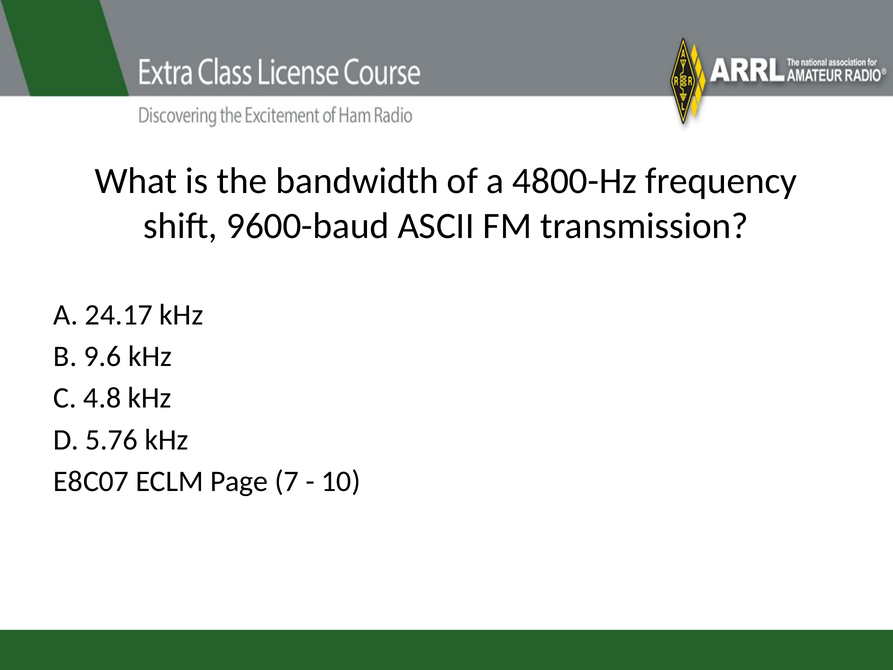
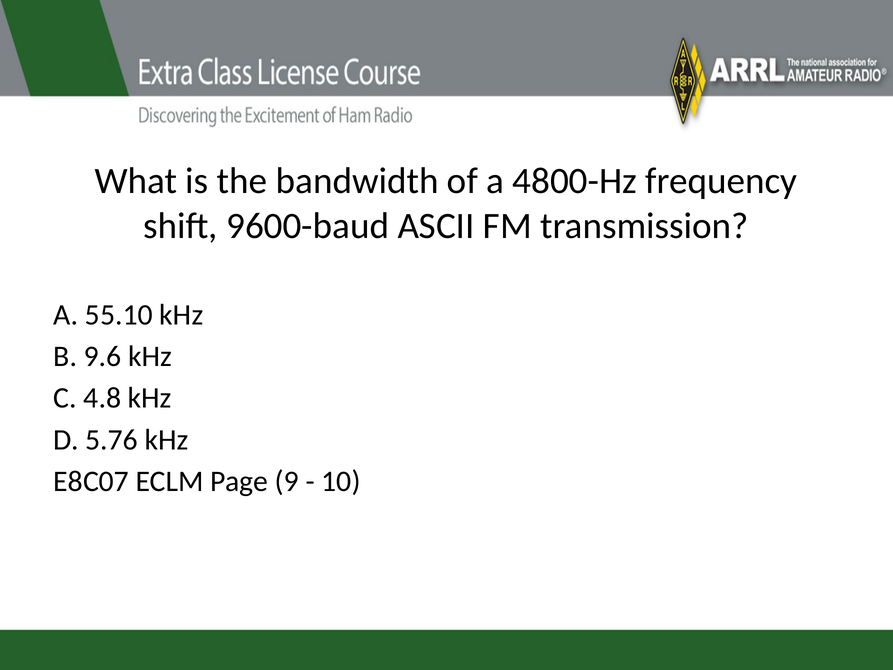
24.17: 24.17 -> 55.10 (119, 315)
7: 7 -> 9 (287, 481)
